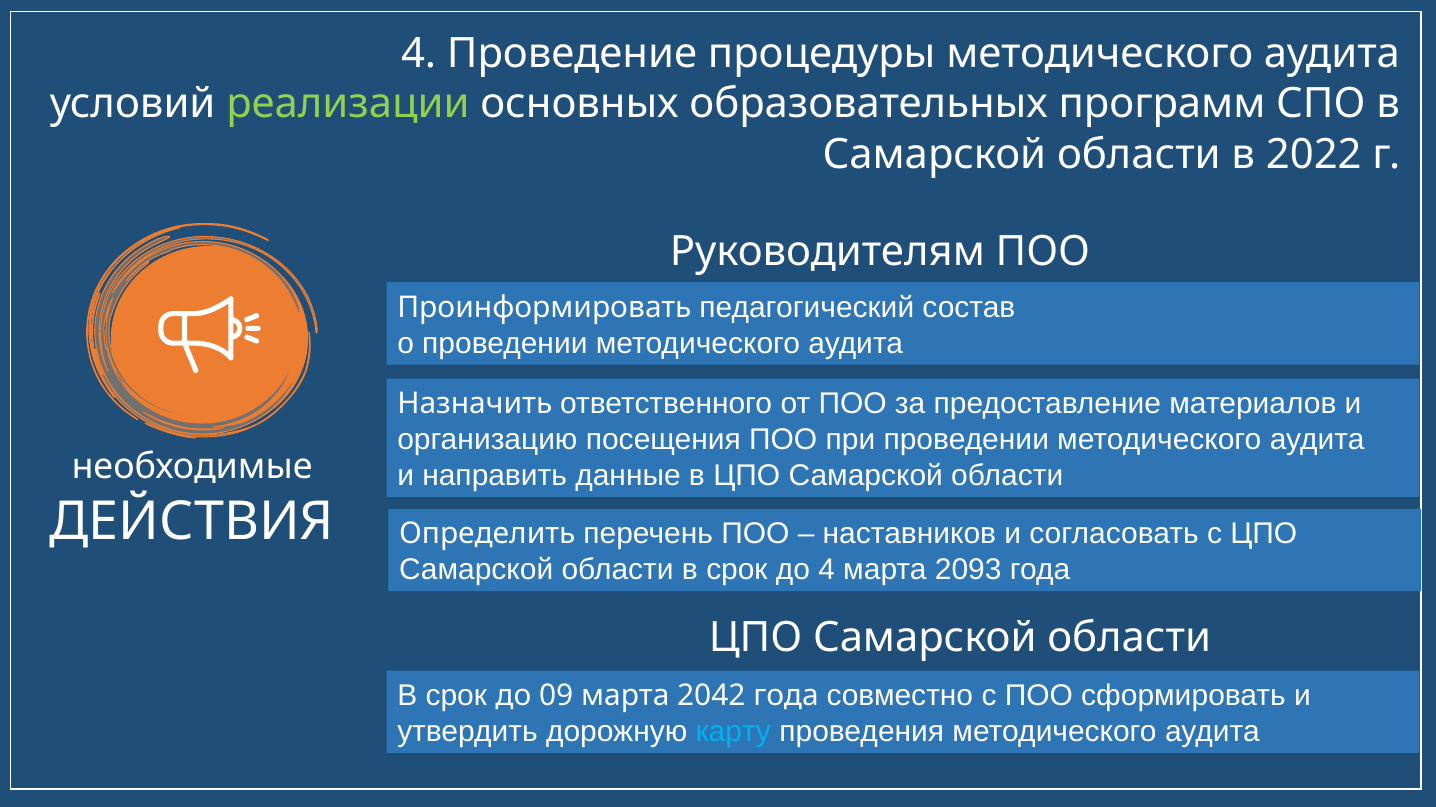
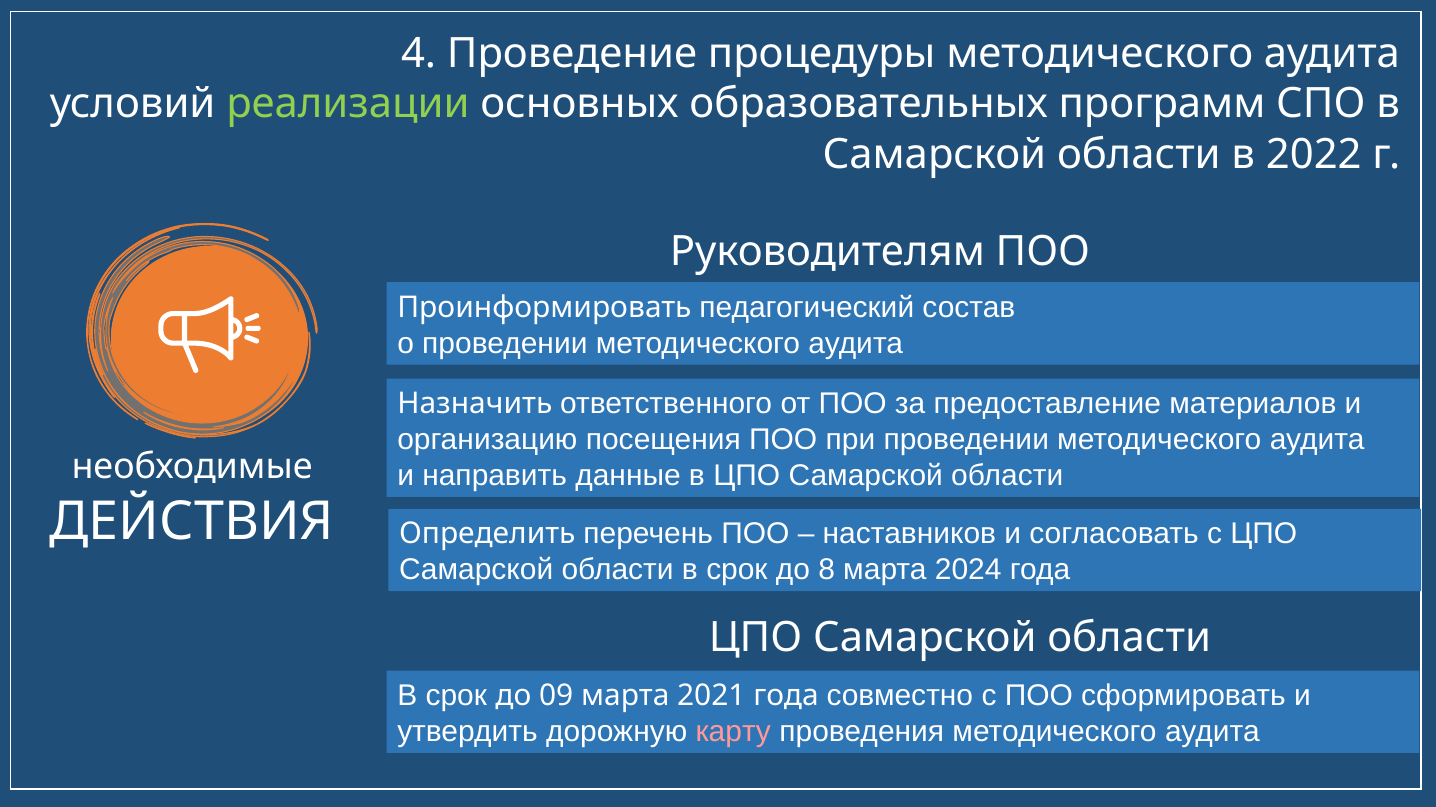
до 4: 4 -> 8 (827, 571)
2093: 2093 -> 2024 (968, 571)
2042: 2042 -> 2021 (711, 697)
карту colour: light blue -> pink (733, 733)
